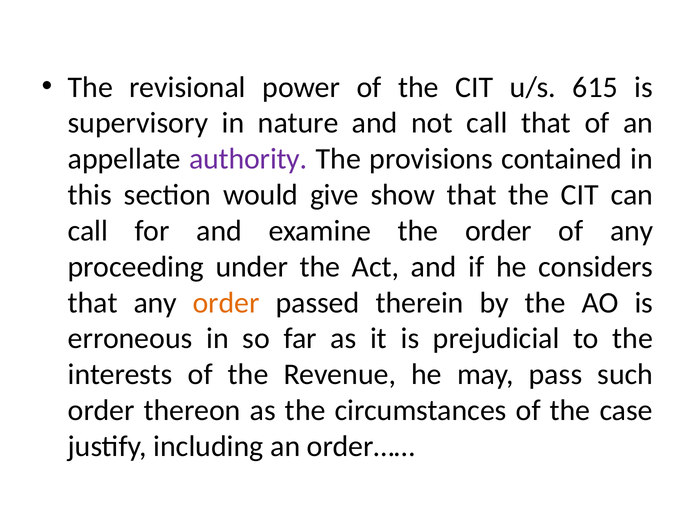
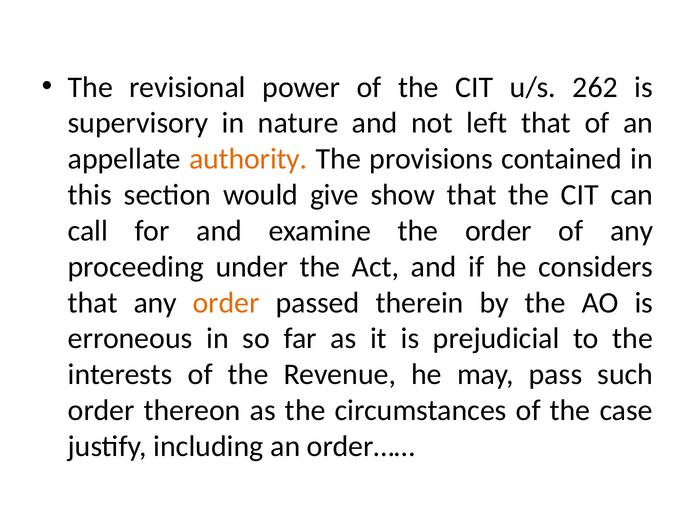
615: 615 -> 262 (595, 87)
not call: call -> left (487, 123)
authority colour: purple -> orange (248, 159)
